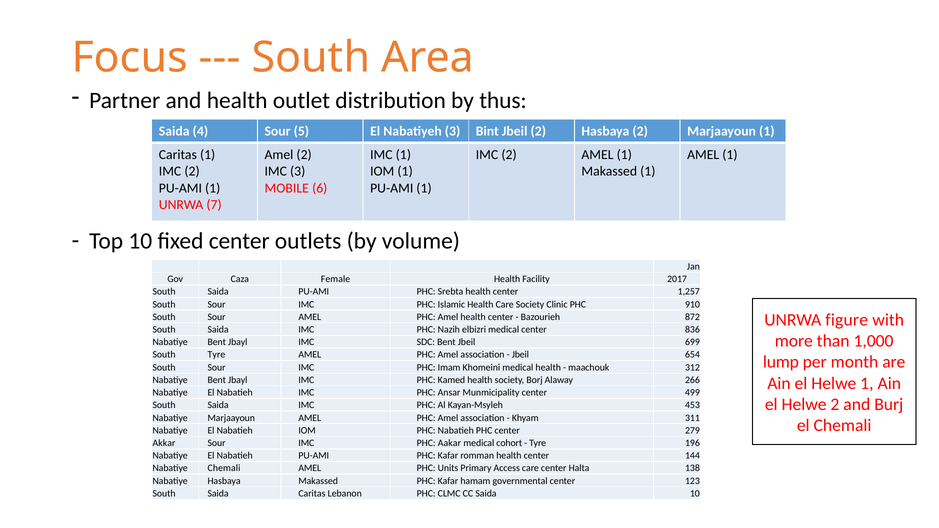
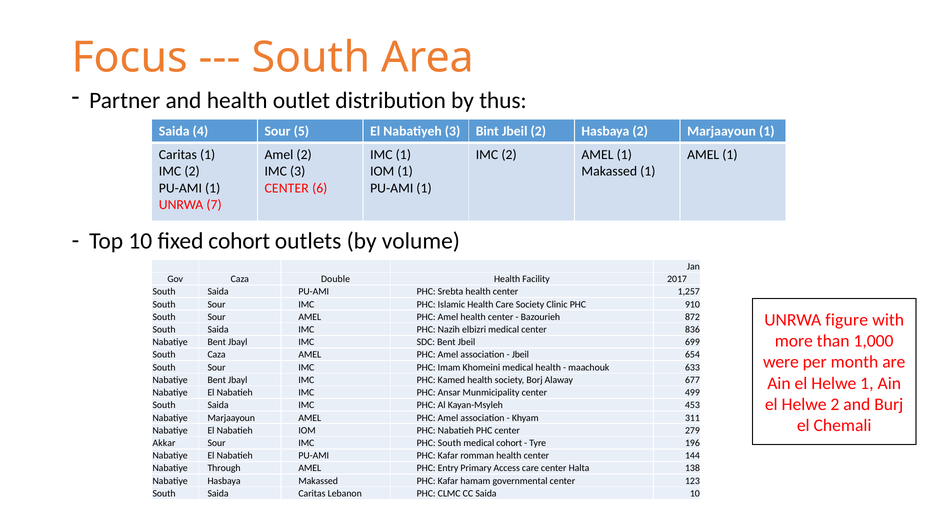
MOBILE: MOBILE -> CENTER (287, 188)
fixed center: center -> cohort (239, 241)
Female: Female -> Double (336, 279)
South Tyre: Tyre -> Caza (217, 355)
lump: lump -> were (781, 362)
312: 312 -> 633 (692, 367)
266: 266 -> 677 (692, 380)
PHC Aakar: Aakar -> South (449, 443)
Nabatiye Chemali: Chemali -> Through (224, 468)
Units: Units -> Entry (448, 468)
